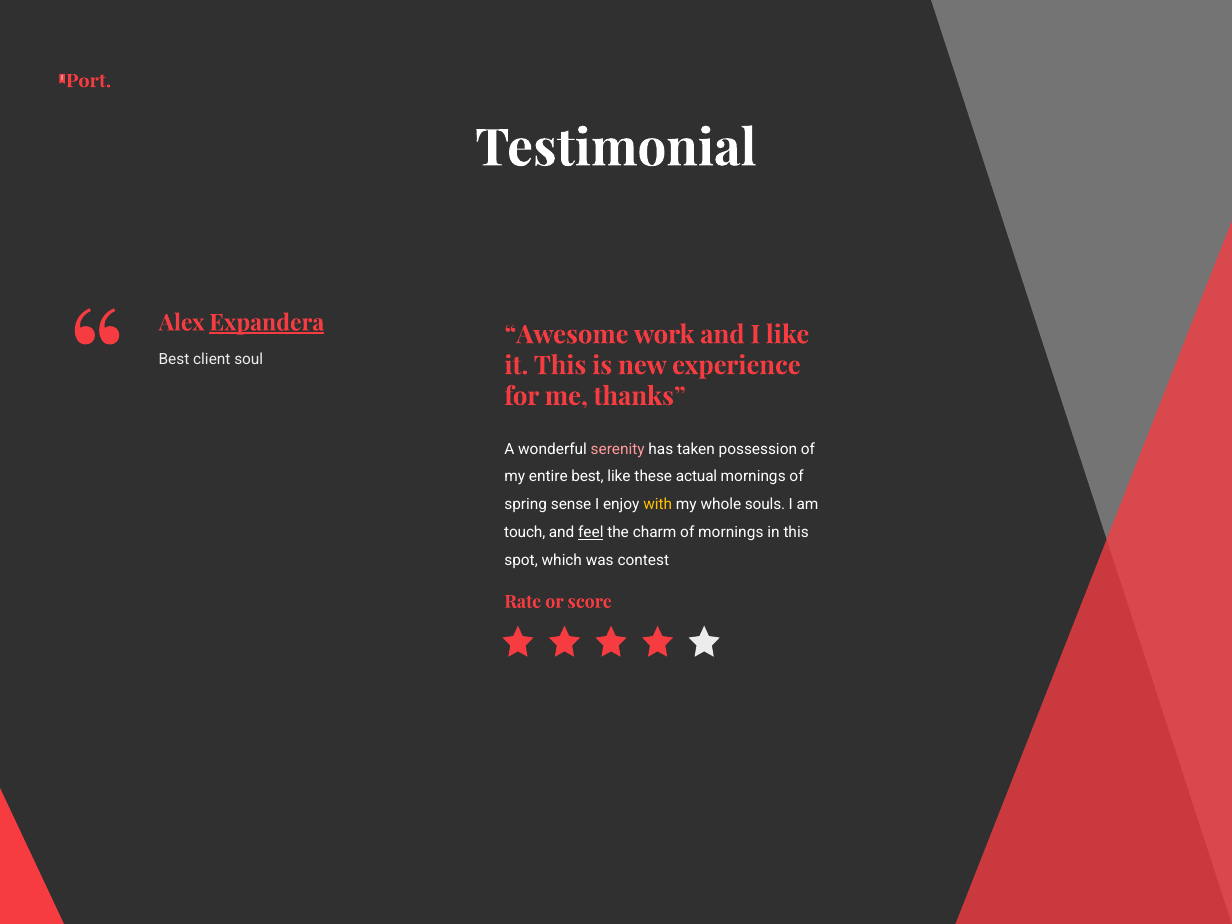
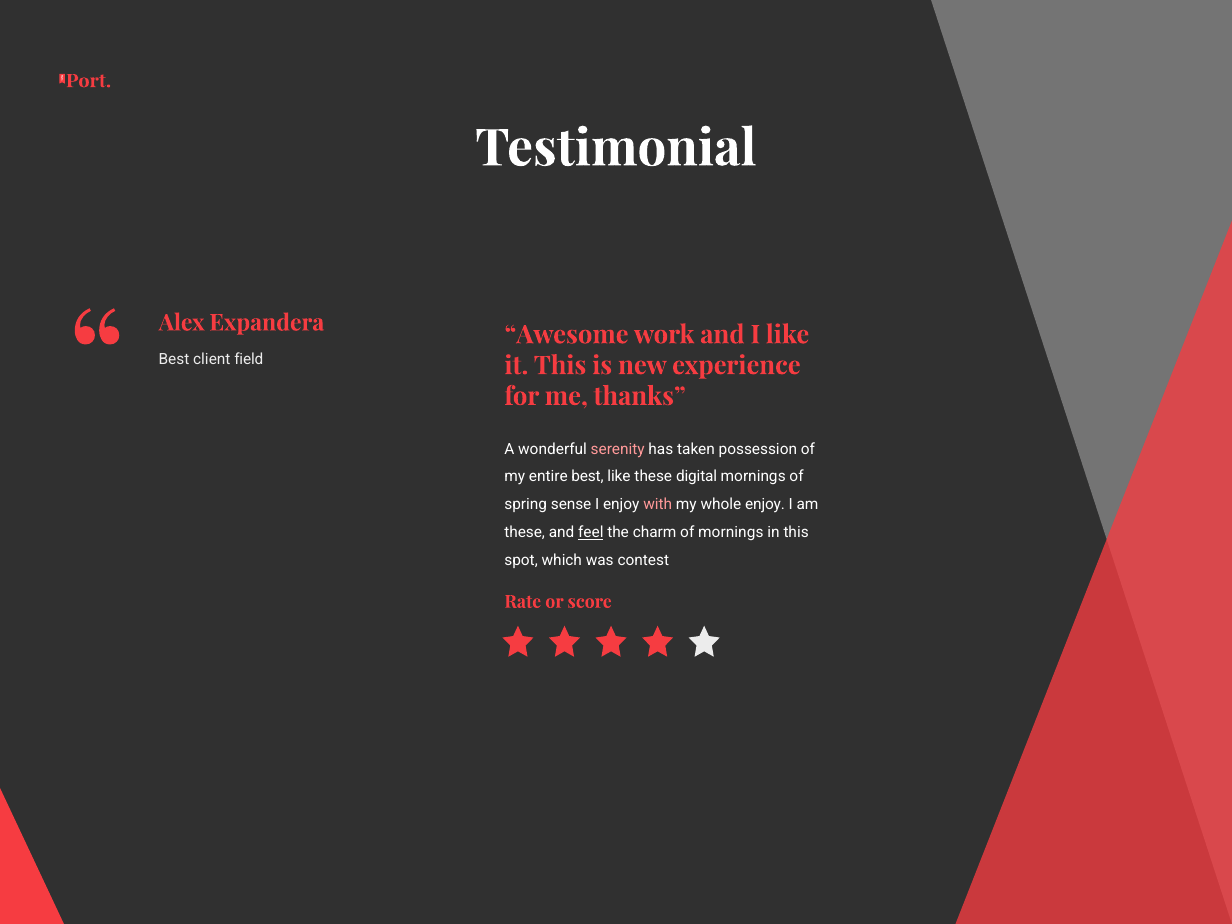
Expandera underline: present -> none (267, 323)
soul: soul -> field (249, 360)
actual: actual -> digital (697, 477)
with colour: yellow -> pink (658, 505)
whole souls: souls -> enjoy (765, 505)
touch: touch -> these (525, 532)
